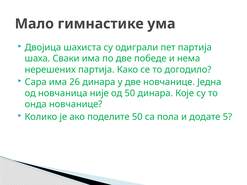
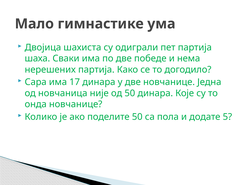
26: 26 -> 17 (75, 82)
